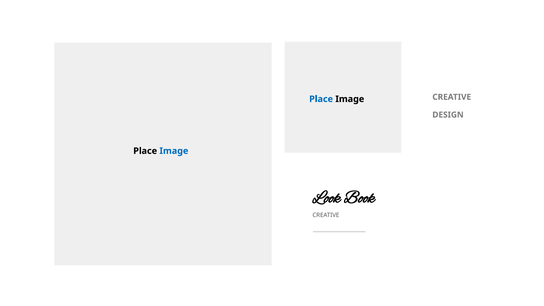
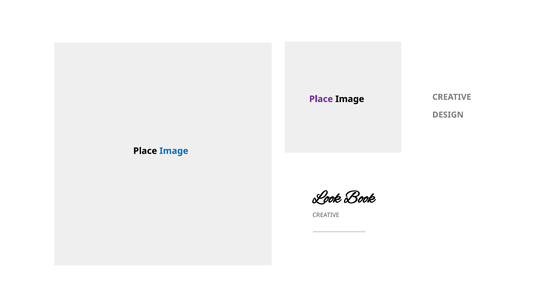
Place colour: blue -> purple (321, 99)
